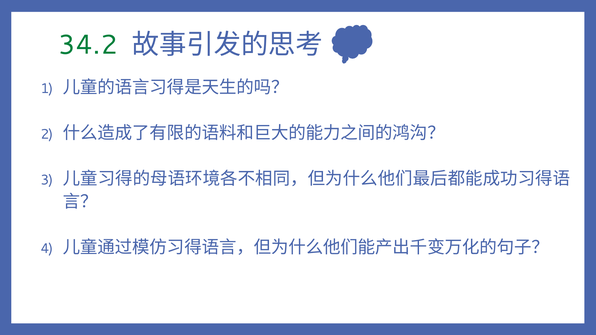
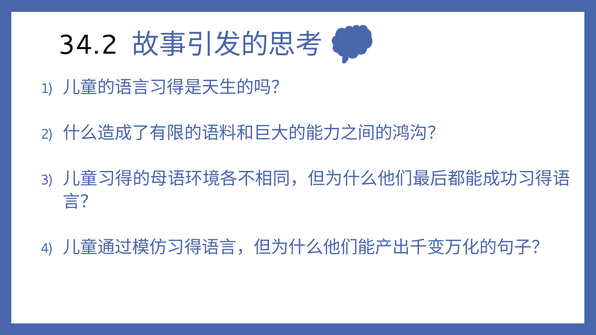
34.2 colour: green -> black (88, 45)
